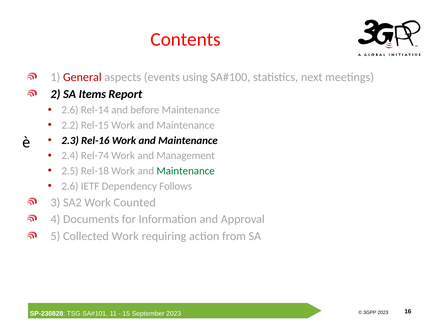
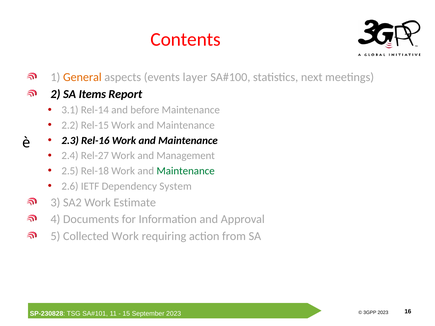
General colour: red -> orange (82, 77)
using: using -> layer (195, 77)
2.6: 2.6 -> 3.1 (70, 110)
Rel-74: Rel-74 -> Rel-27 (95, 156)
Follows: Follows -> System (176, 186)
Counted: Counted -> Estimate (135, 203)
